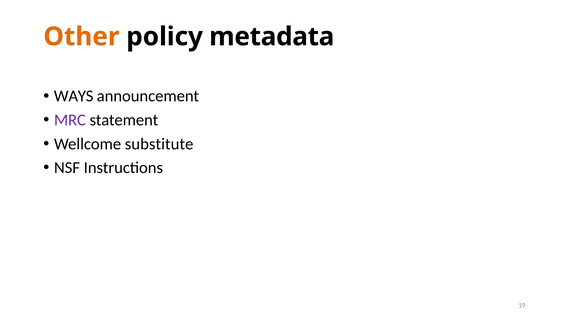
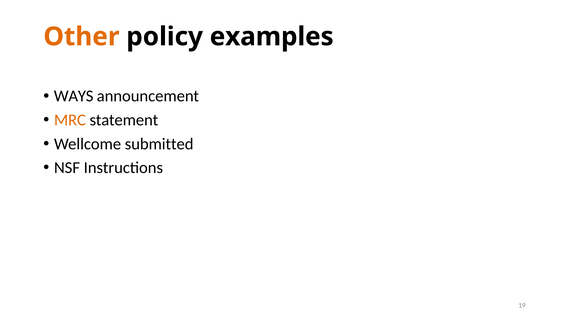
metadata: metadata -> examples (272, 37)
MRC colour: purple -> orange (70, 120)
substitute: substitute -> submitted (159, 144)
